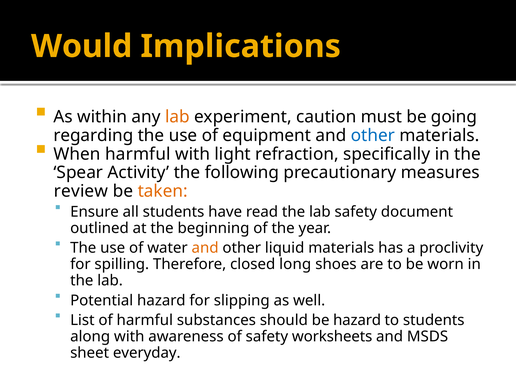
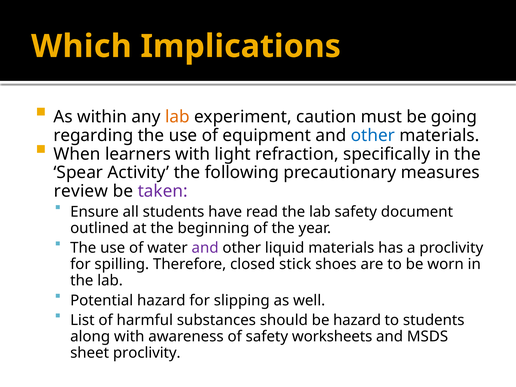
Would: Would -> Which (81, 46)
When harmful: harmful -> learners (138, 154)
taken colour: orange -> purple (163, 191)
and colour: orange -> purple (205, 248)
long: long -> stick (295, 264)
sheet everyday: everyday -> proclivity (147, 353)
